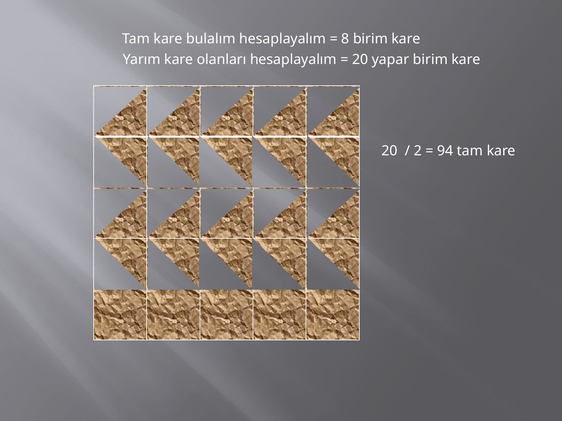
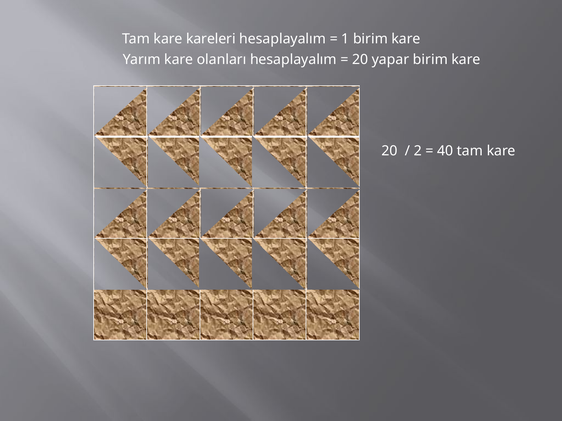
bulalım: bulalım -> kareleri (211, 39)
8: 8 -> 1 (345, 39)
94: 94 -> 40 (445, 151)
